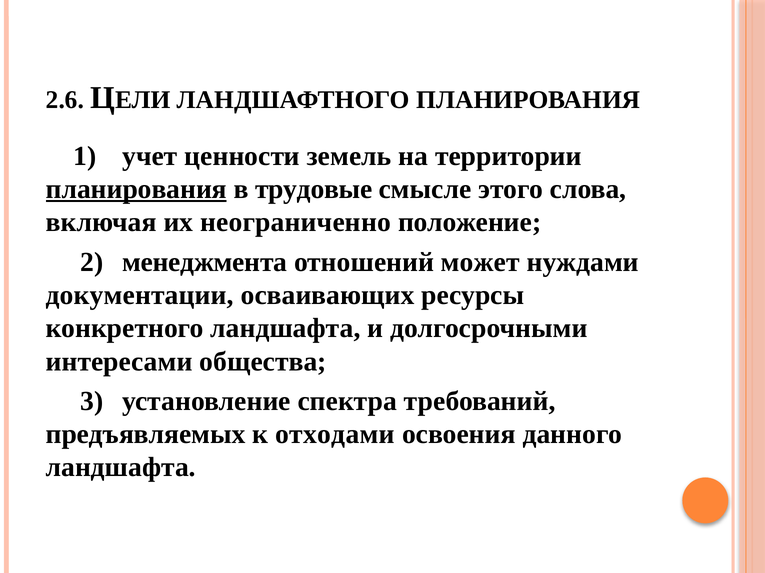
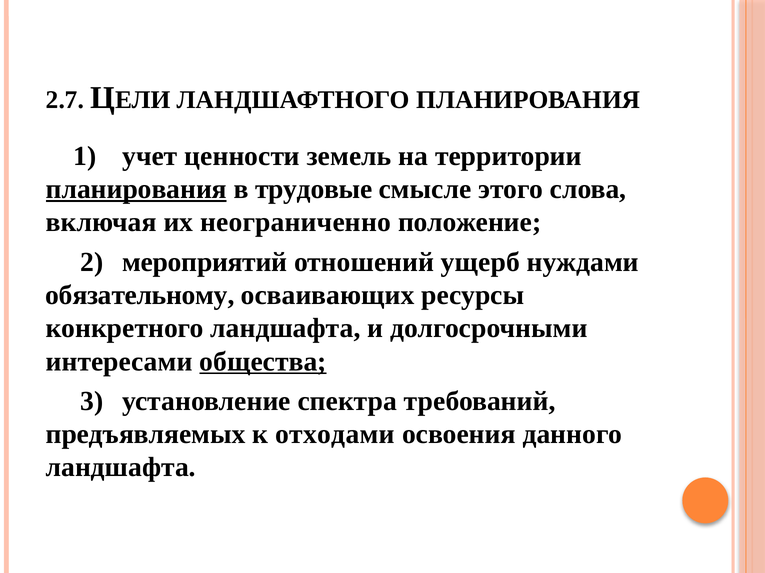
2.6: 2.6 -> 2.7 (65, 100)
менеджмента: менеджмента -> мероприятий (205, 262)
может: может -> ущерб (480, 262)
документации: документации -> обязательному (140, 295)
общества underline: none -> present (263, 362)
